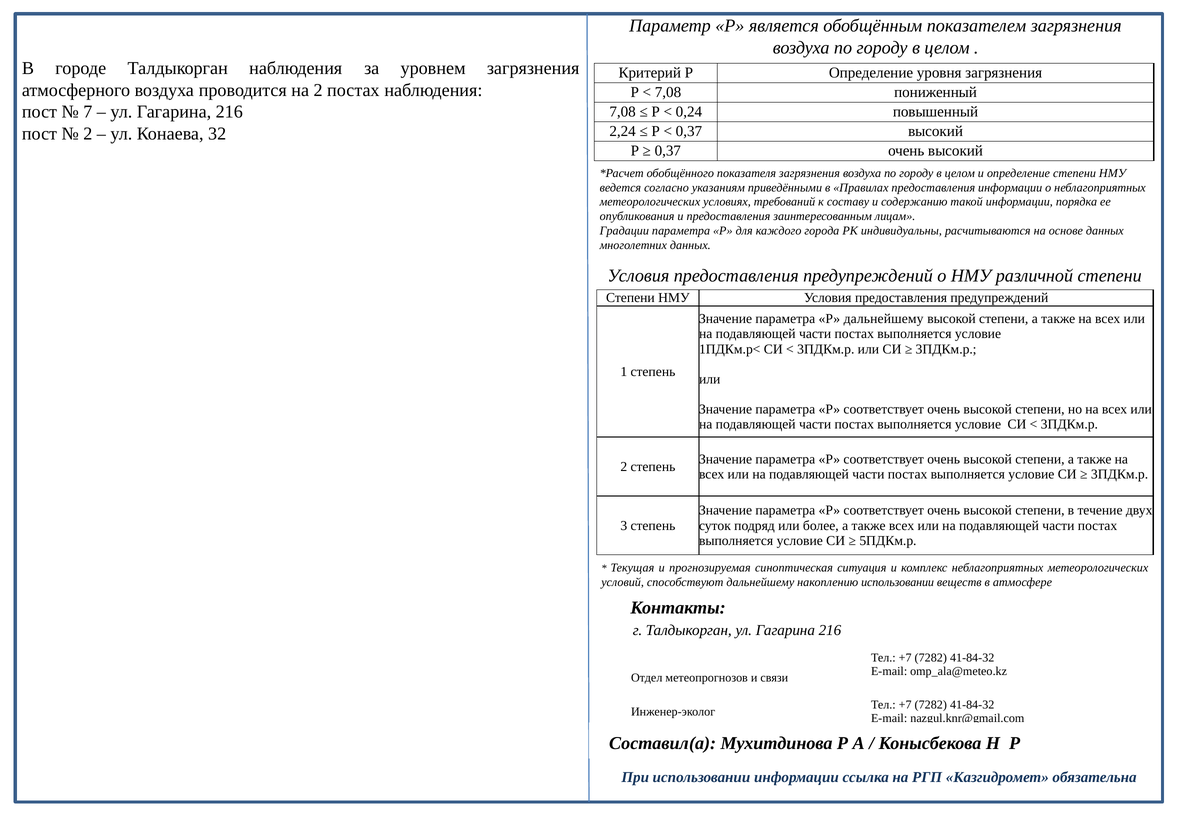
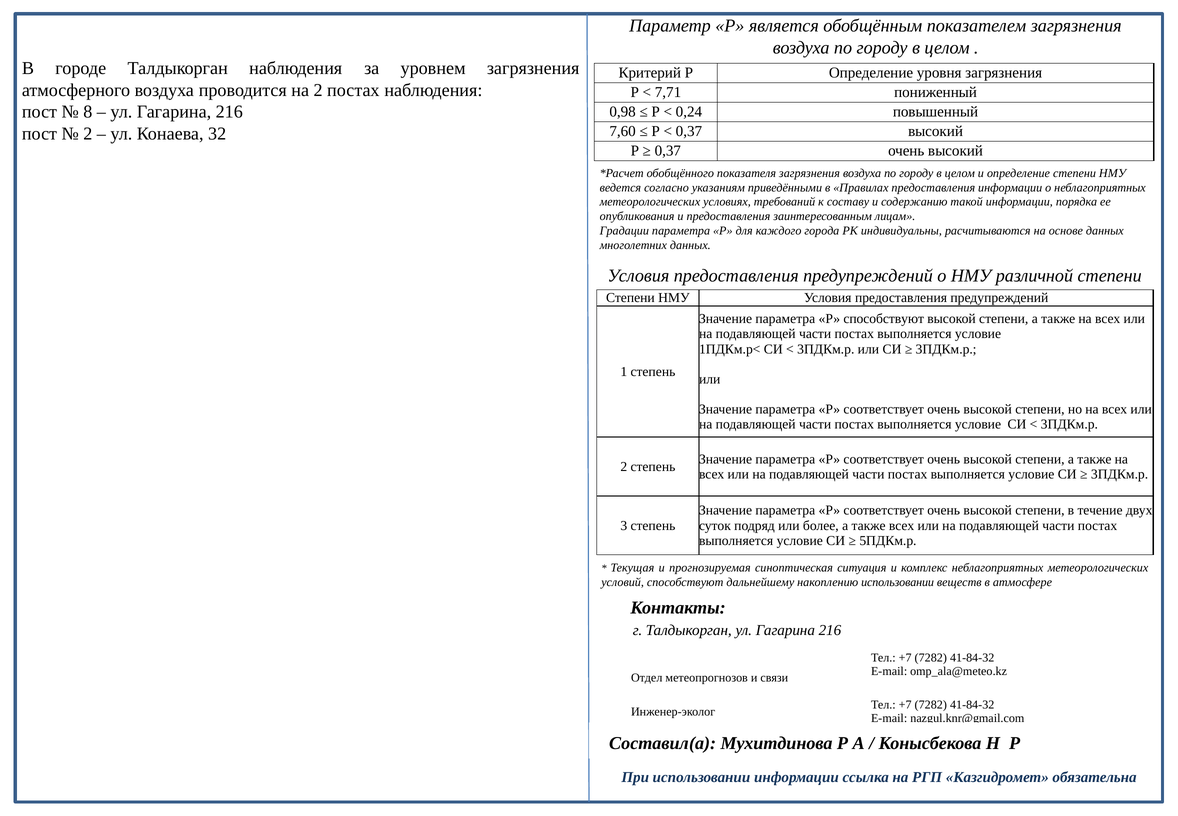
7,08: 7,08 -> 7,71 (668, 92)
7: 7 -> 8 (88, 112)
7,08: 7,08 -> 0,98 (623, 112)
2,24: 2,24 -> 7,60 (623, 131)
Р дальнейшему: дальнейшему -> способствуют (884, 319)
